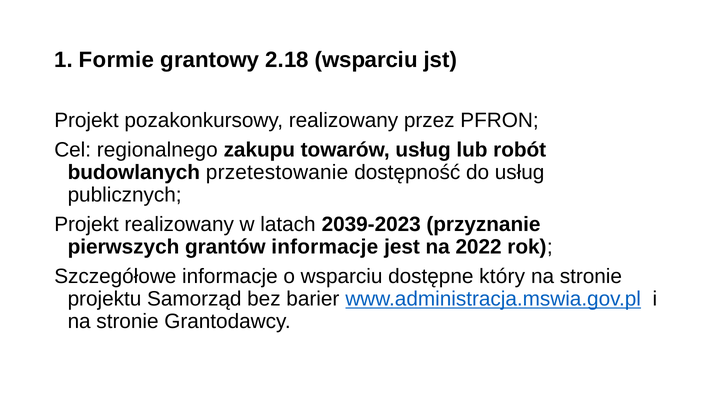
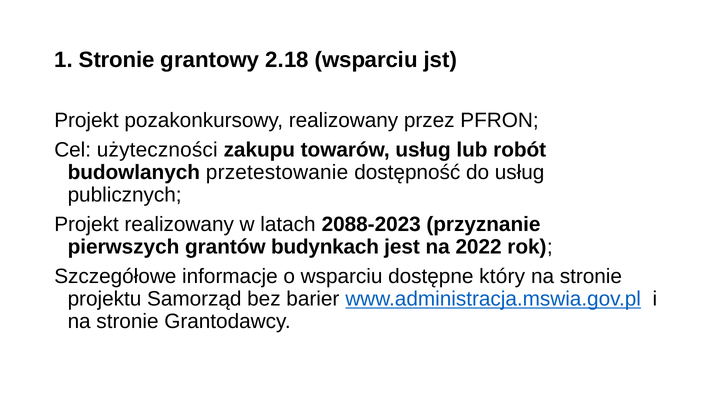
1 Formie: Formie -> Stronie (117, 60)
regionalnego: regionalnego -> użyteczności (157, 150)
2039-2023: 2039-2023 -> 2088-2023 (371, 225)
grantów informacje: informacje -> budynkach (325, 247)
